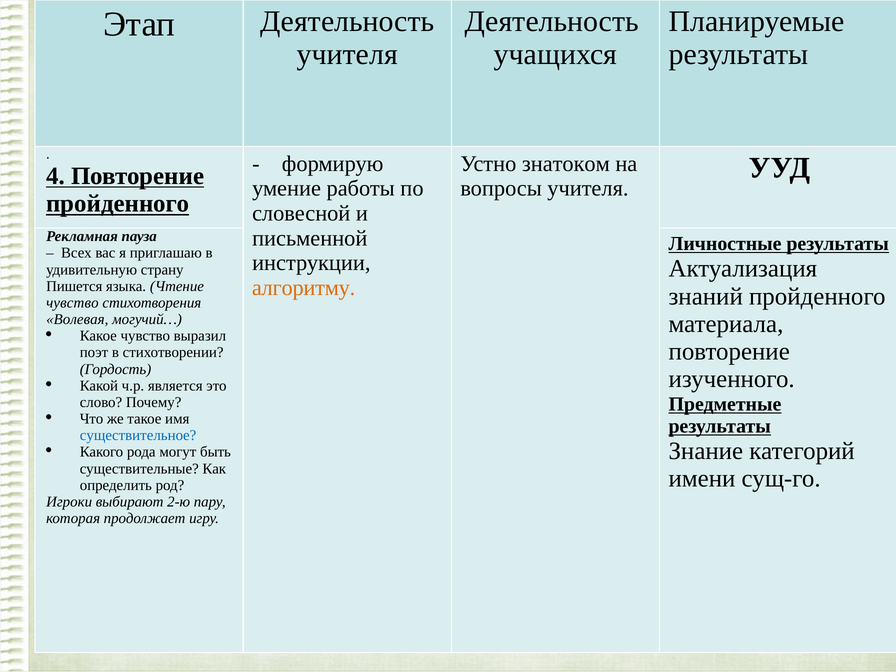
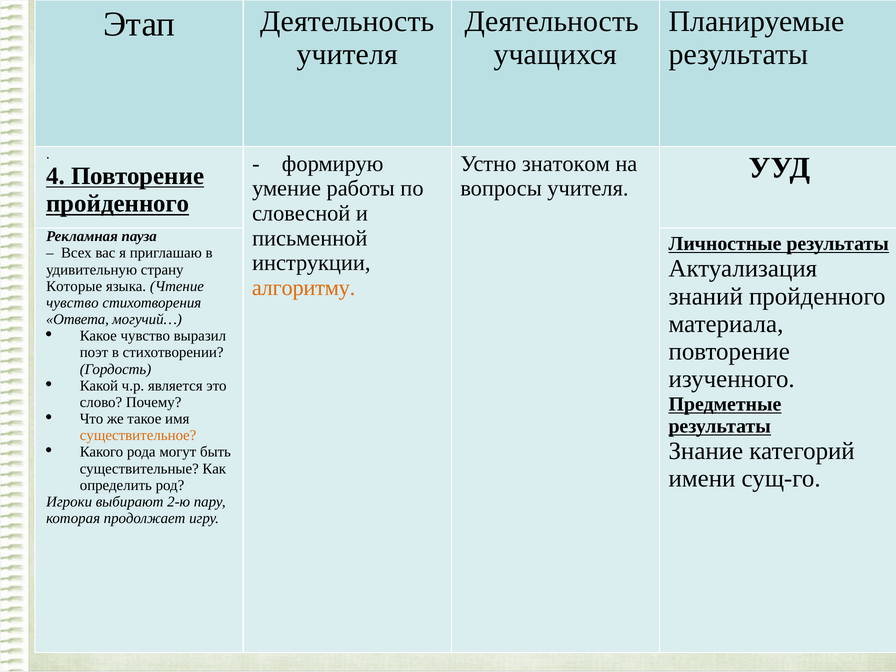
Пишется: Пишется -> Которые (74, 286)
Волевая: Волевая -> Ответа (77, 319)
существительное colour: blue -> orange (138, 435)
